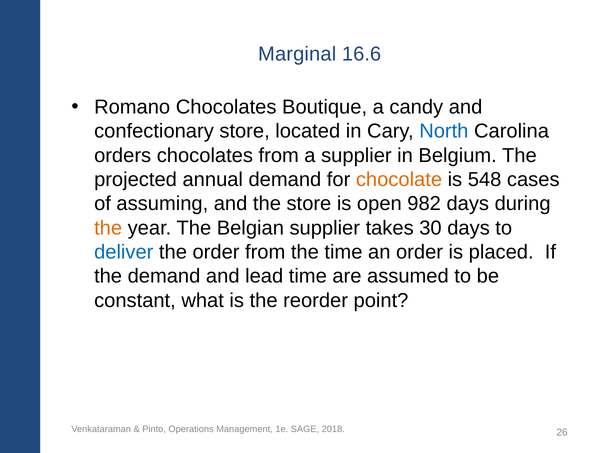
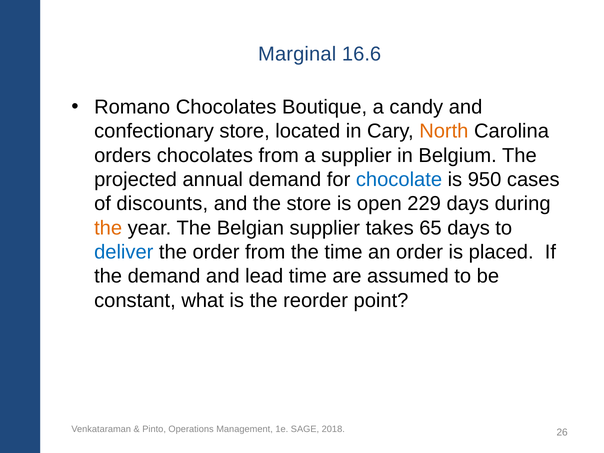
North colour: blue -> orange (444, 131)
chocolate colour: orange -> blue (399, 180)
548: 548 -> 950 (485, 180)
assuming: assuming -> discounts (162, 204)
982: 982 -> 229 (424, 204)
30: 30 -> 65 (430, 228)
